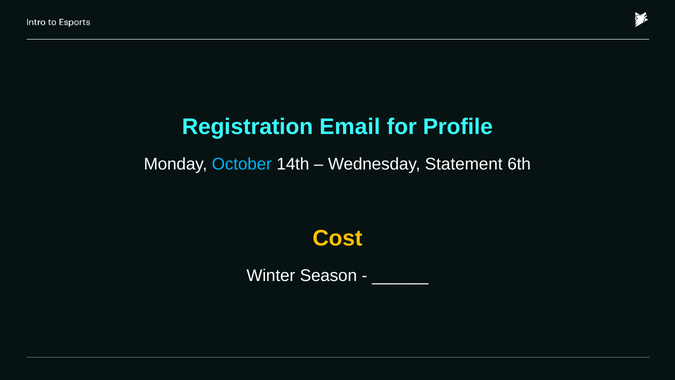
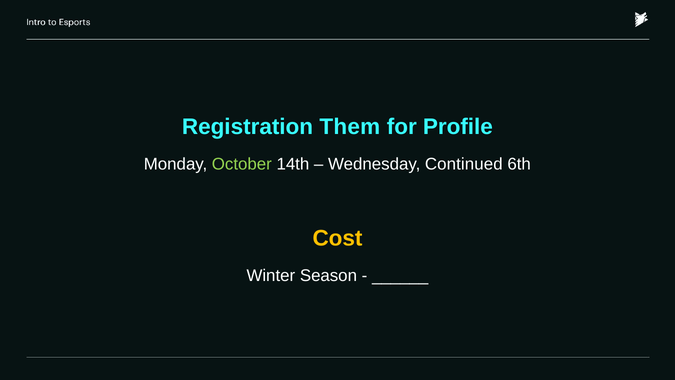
Email: Email -> Them (350, 127)
October colour: light blue -> light green (242, 164)
Statement: Statement -> Continued (464, 164)
